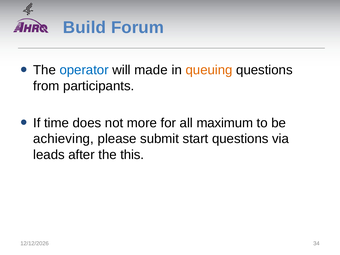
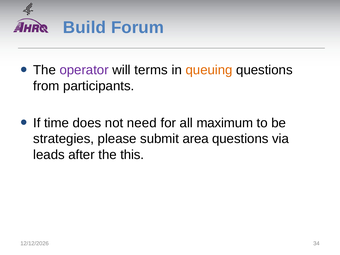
operator colour: blue -> purple (84, 70)
made: made -> terms (151, 70)
more: more -> need (142, 123)
achieving: achieving -> strategies (64, 139)
start: start -> area (196, 139)
